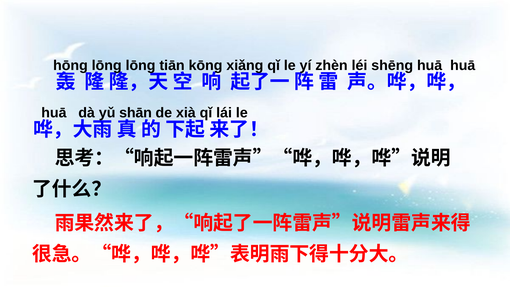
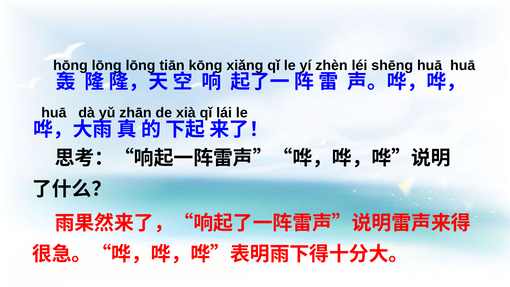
shān: shān -> zhān (135, 113)
